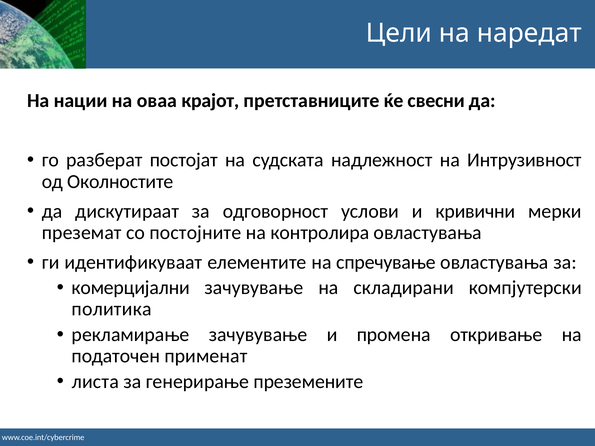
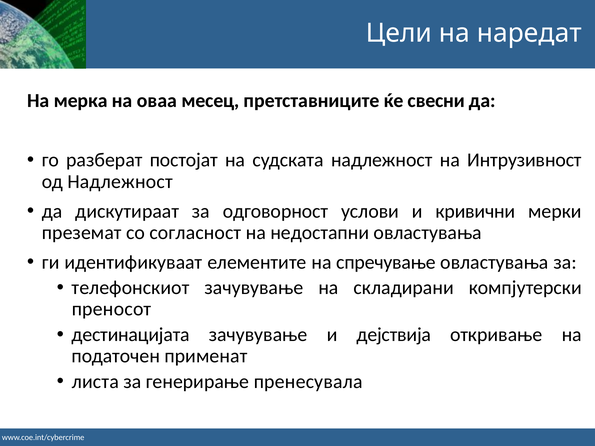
нации: нации -> мерка (81, 101)
крајот: крајот -> месец (210, 101)
од Околностите: Околностите -> Надлежност (120, 182)
постојните: постојните -> согласност (195, 233)
контролира: контролира -> недостапни (320, 233)
комерцијални: комерцијални -> телефонскиот (131, 288)
политика: политика -> преносот (112, 309)
рекламирање: рекламирање -> дестинацијата (131, 335)
промена: промена -> дејствија (394, 335)
преземените: преземените -> пренесувала (308, 382)
